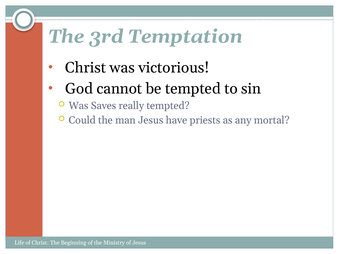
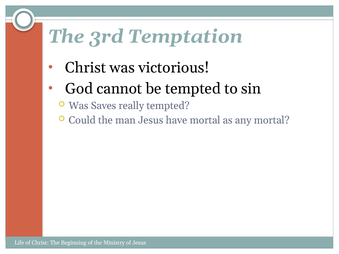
have priests: priests -> mortal (205, 120)
